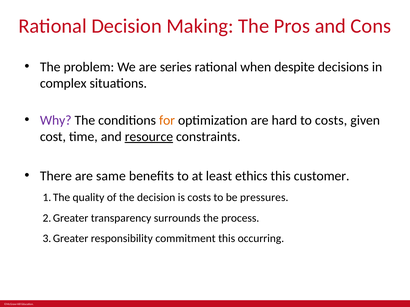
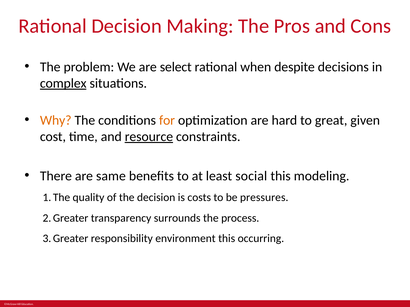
series: series -> select (176, 67)
complex underline: none -> present (63, 83)
Why colour: purple -> orange (56, 120)
to costs: costs -> great (331, 120)
ethics: ethics -> social (251, 176)
customer: customer -> modeling (322, 176)
commitment: commitment -> environment (185, 239)
